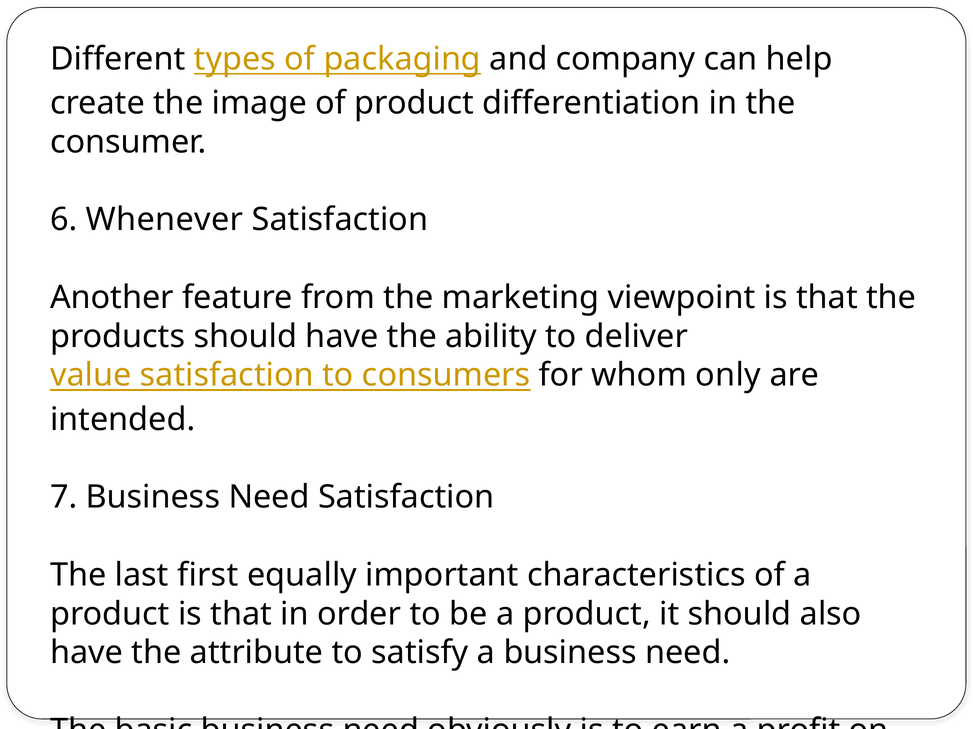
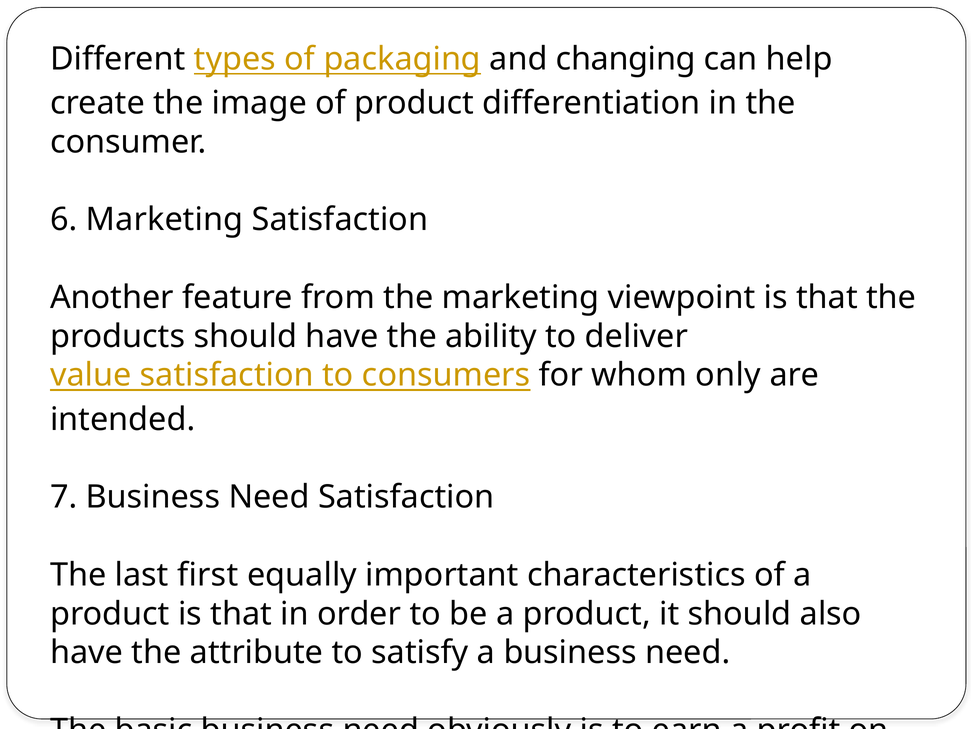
company: company -> changing (626, 59)
6 Whenever: Whenever -> Marketing (165, 220)
